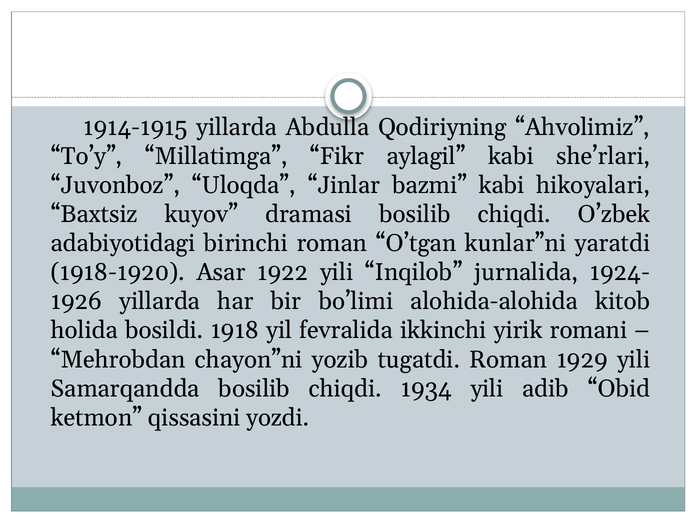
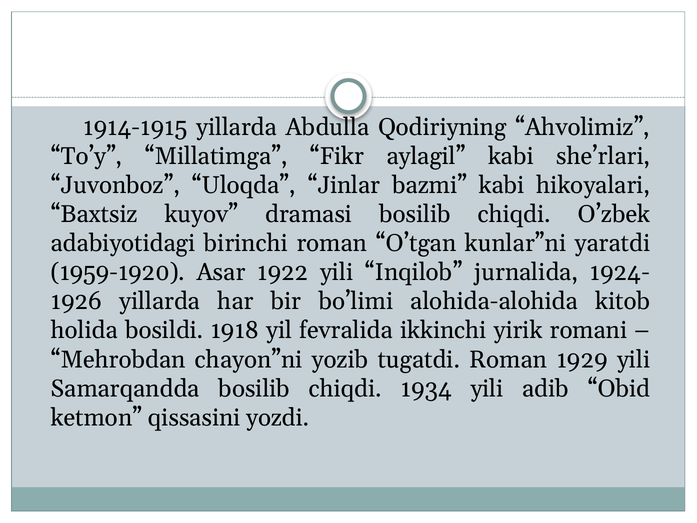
1918-1920: 1918-1920 -> 1959-1920 (118, 272)
